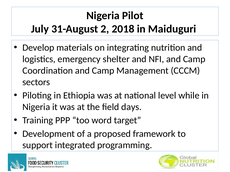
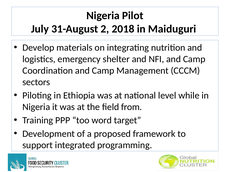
days: days -> from (132, 107)
